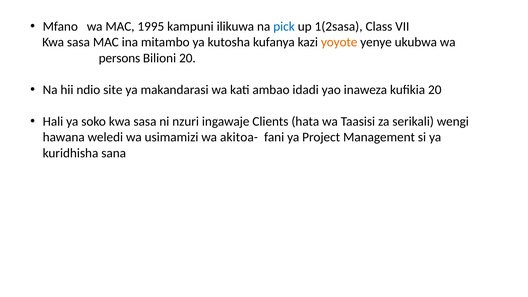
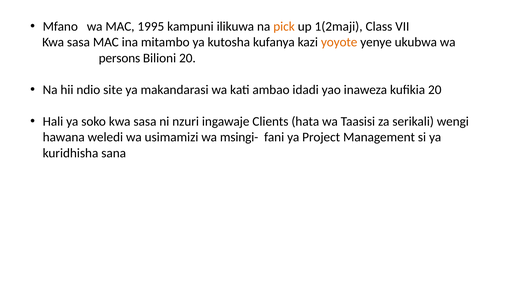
pick colour: blue -> orange (284, 26)
1(2sasa: 1(2sasa -> 1(2maji (339, 26)
akitoa-: akitoa- -> msingi- (239, 137)
